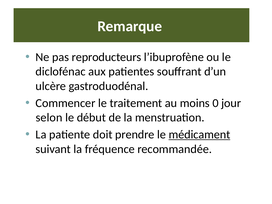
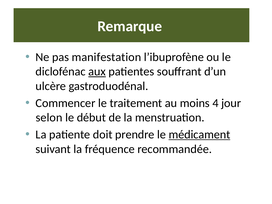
reproducteurs: reproducteurs -> manifestation (106, 57)
aux underline: none -> present (97, 72)
0: 0 -> 4 (215, 103)
